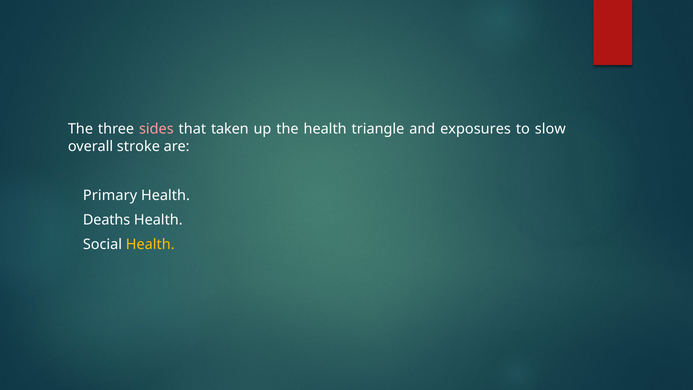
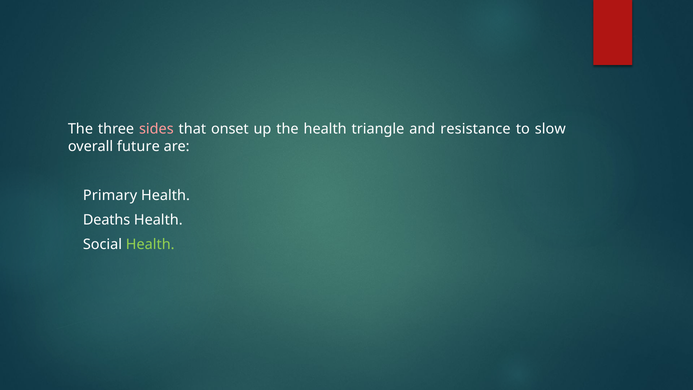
taken: taken -> onset (230, 129)
exposures: exposures -> resistance (475, 129)
stroke: stroke -> future (138, 146)
Health colour: yellow -> light green (150, 245)
